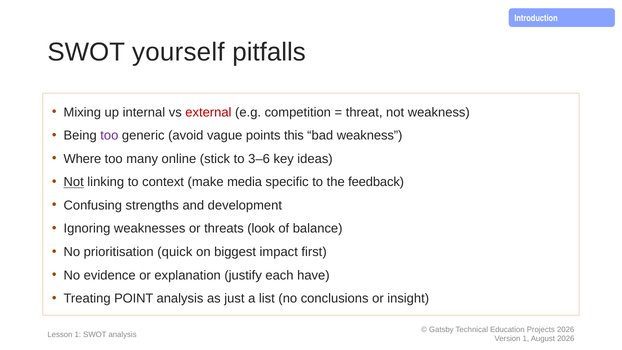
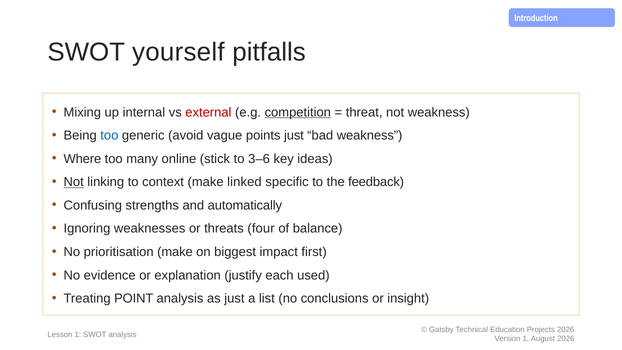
competition underline: none -> present (298, 112)
too colour: purple -> blue (109, 136)
points this: this -> just (294, 136)
media: media -> linked (244, 182)
development: development -> automatically (245, 205)
look: look -> four (261, 229)
prioritisation quick: quick -> make (175, 252)
have: have -> used (313, 275)
